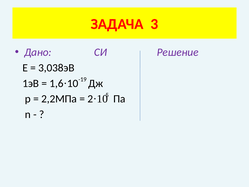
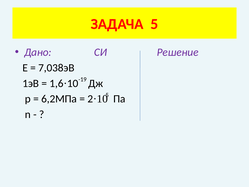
ЗАДАЧА 3: 3 -> 5 (154, 24)
3,038эВ: 3,038эВ -> 7,038эВ (56, 68)
2,2МПа: 2,2МПа -> 6,2МПа (59, 99)
